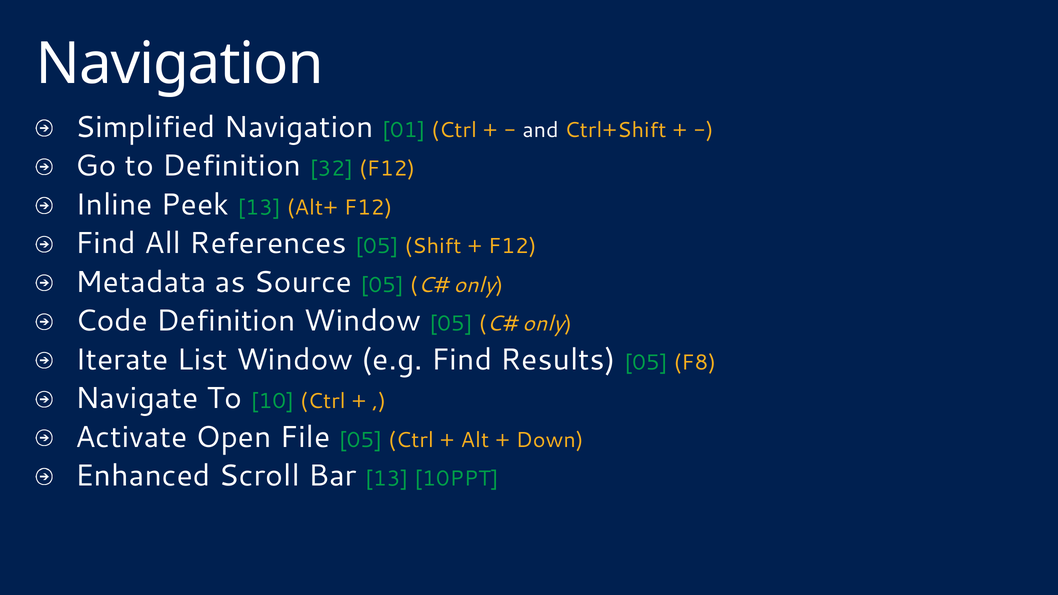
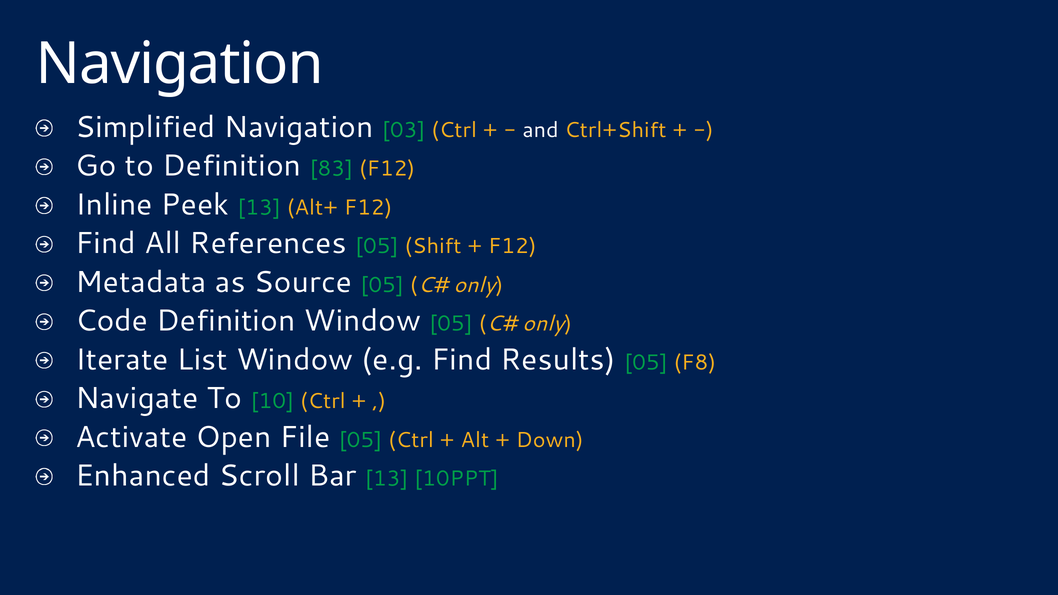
01: 01 -> 03 (404, 130)
32: 32 -> 83 (331, 169)
